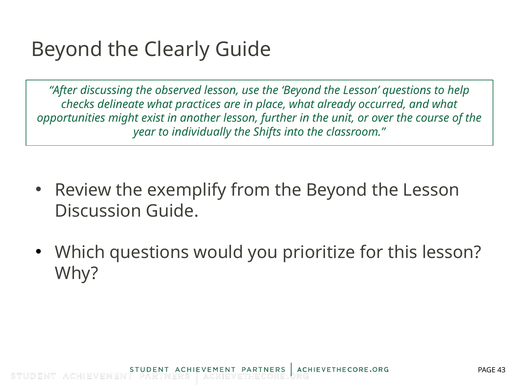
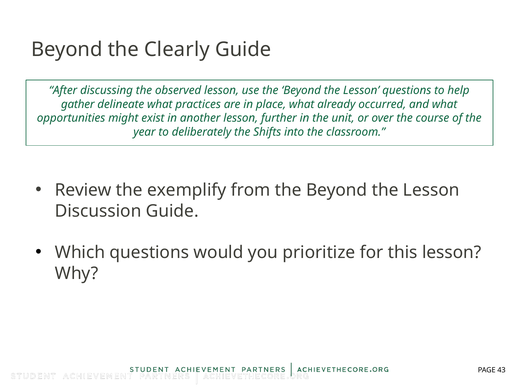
checks: checks -> gather (78, 104)
individually: individually -> deliberately (201, 132)
